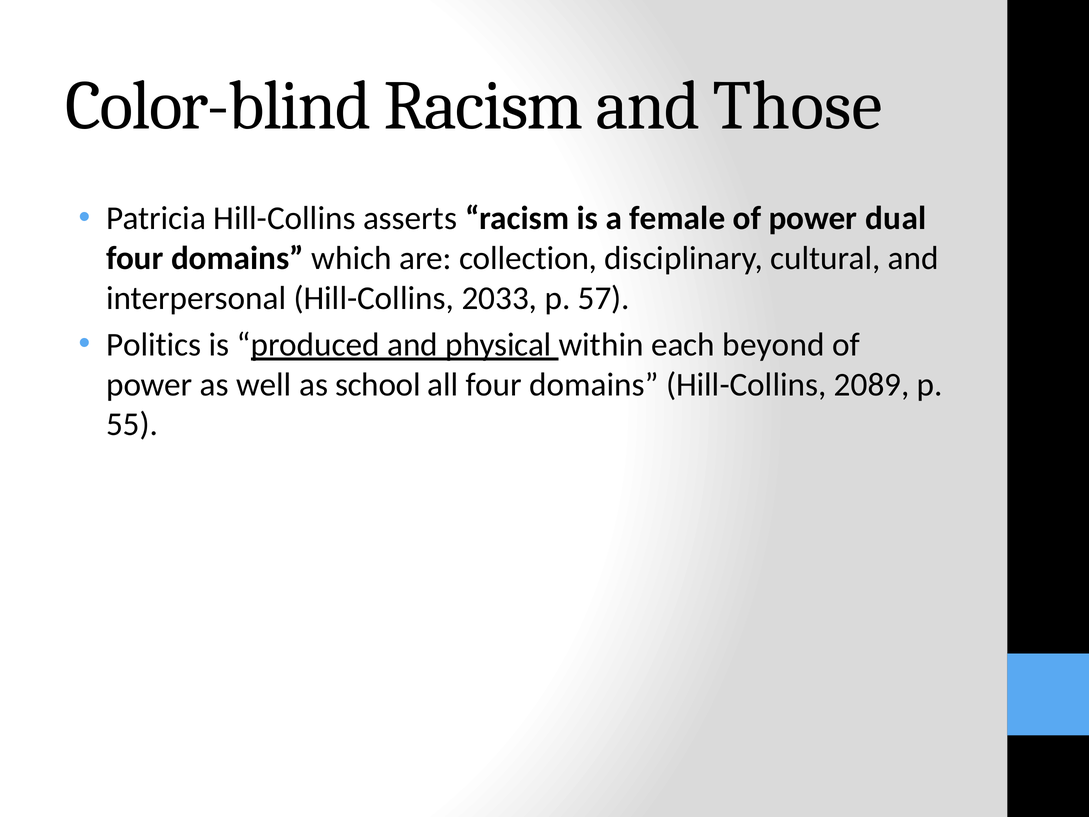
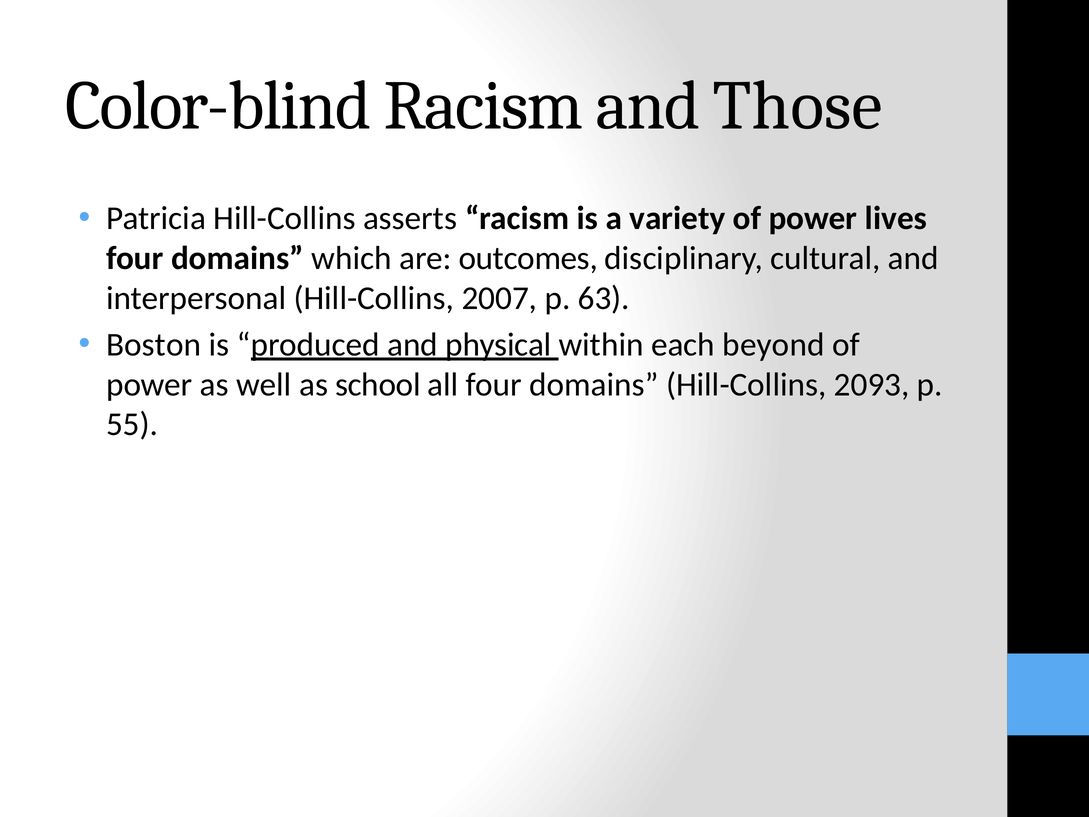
female: female -> variety (677, 218)
dual: dual -> lives (896, 218)
collection: collection -> outcomes (528, 258)
2033: 2033 -> 2007 (499, 298)
57: 57 -> 63 (604, 298)
Politics: Politics -> Boston (154, 345)
2089: 2089 -> 2093 (872, 384)
